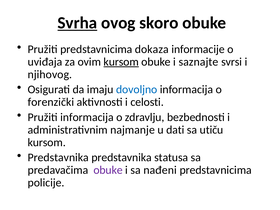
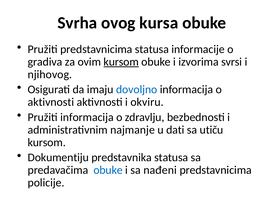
Svrha underline: present -> none (77, 23)
skoro: skoro -> kursa (159, 23)
predstavnicima dokaza: dokaza -> statusa (152, 49)
uviđaja: uviđaja -> gradiva (45, 62)
saznajte: saznajte -> izvorima (199, 62)
forenzički: forenzički -> aktivnosti (51, 102)
celosti: celosti -> okviru (147, 102)
Predstavnika: Predstavnika -> Dokumentiju (58, 158)
obuke colour: purple -> blue (108, 170)
